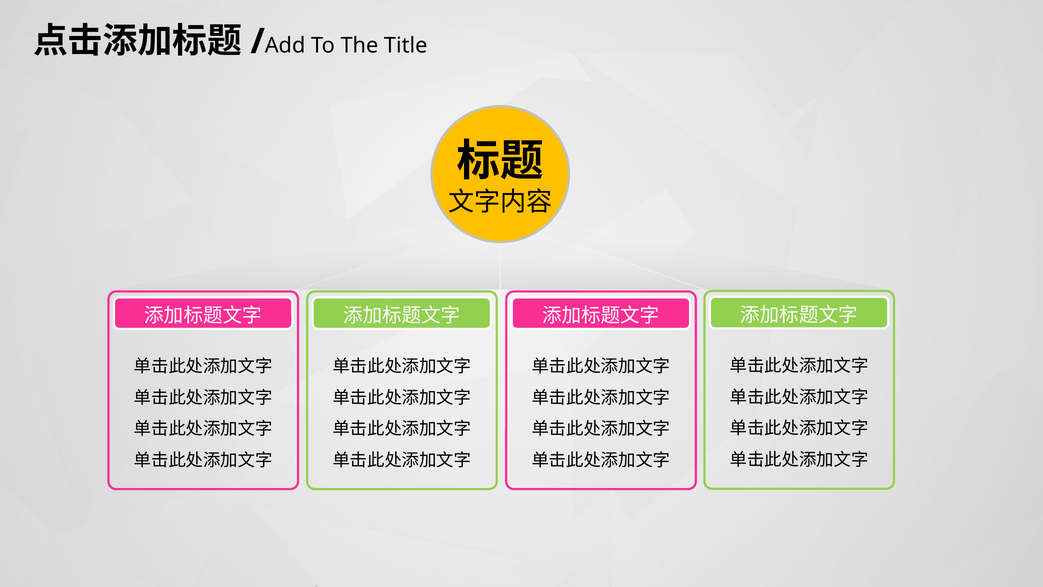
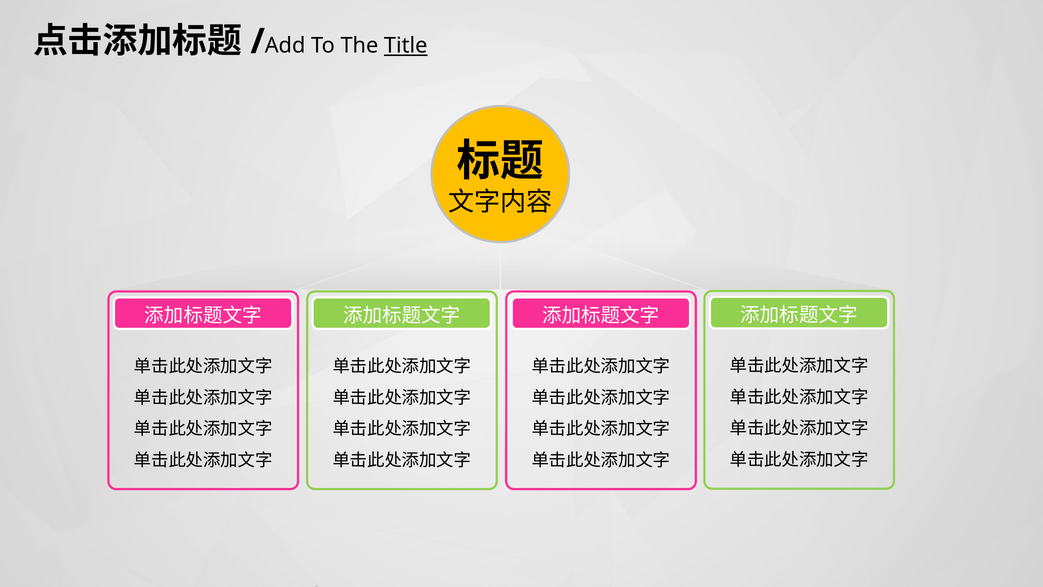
Title underline: none -> present (406, 46)
